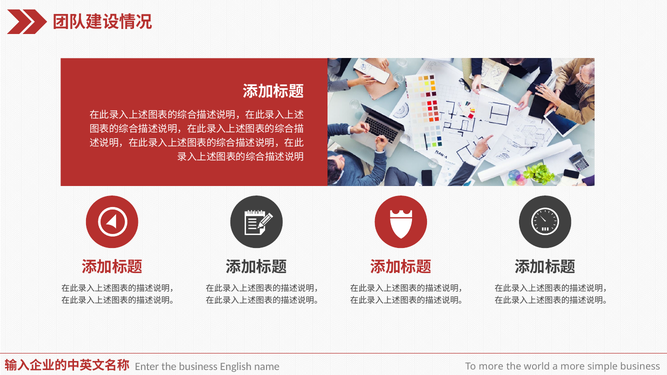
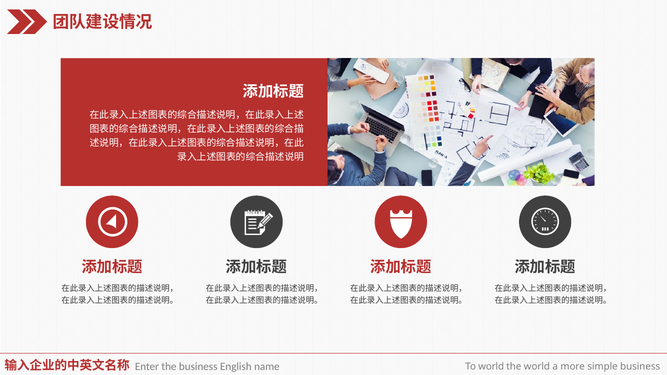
To more: more -> world (491, 366)
